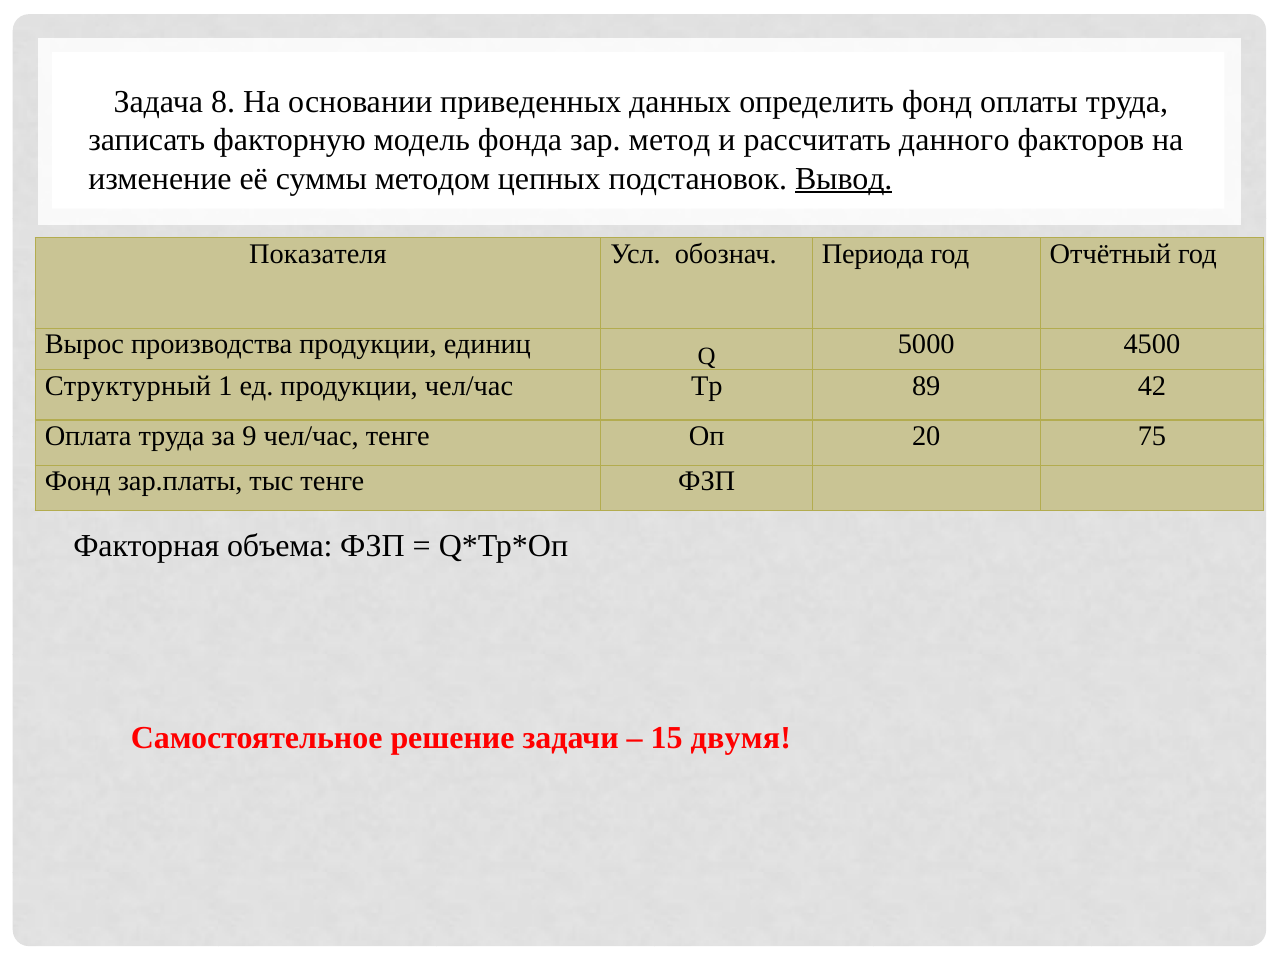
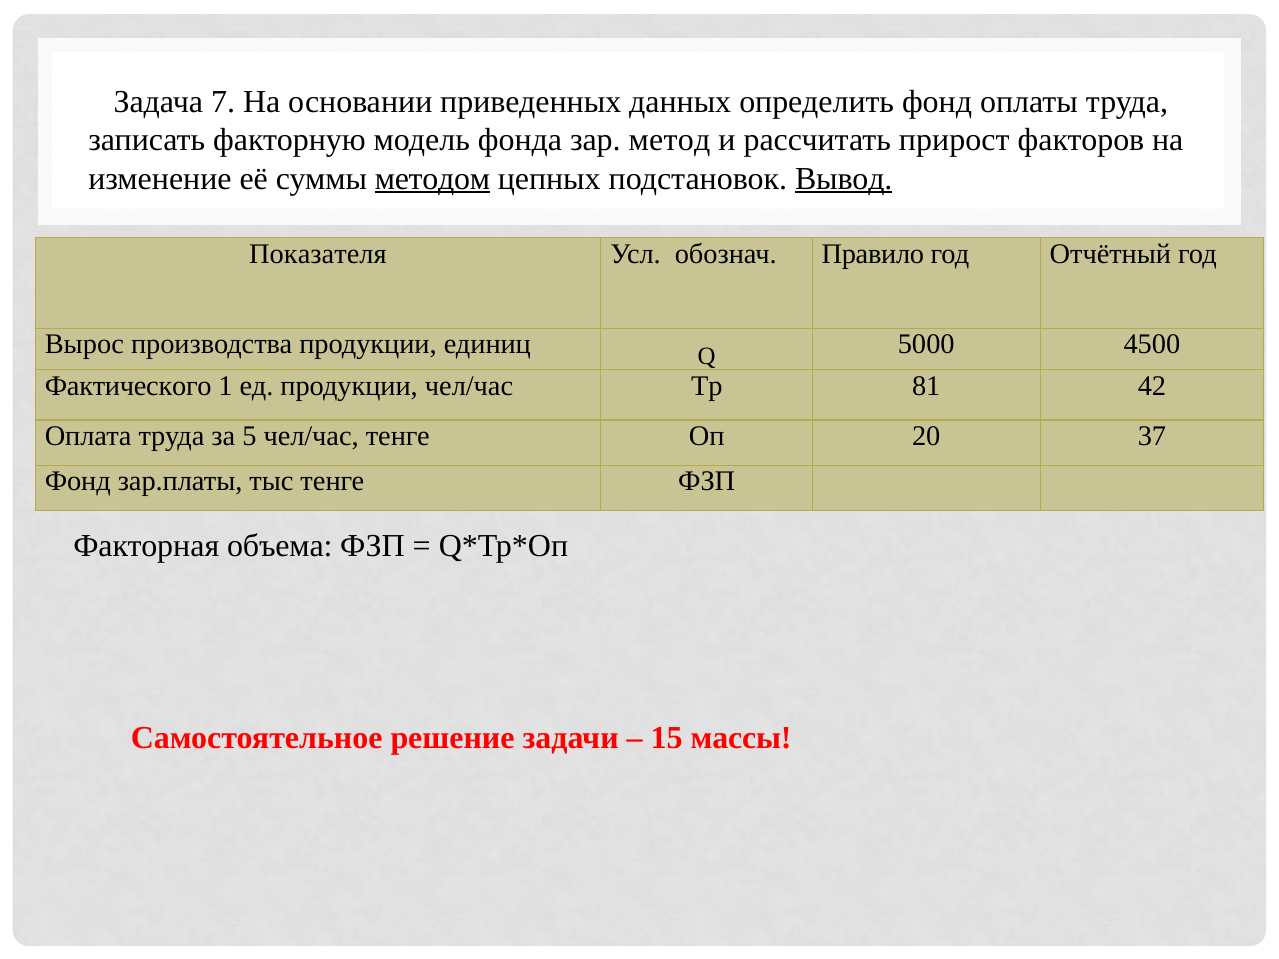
8: 8 -> 7 (223, 102)
данного: данного -> прирост (954, 140)
методом underline: none -> present (432, 179)
Периода: Периода -> Правило (873, 254)
Структурный: Структурный -> Фактического (128, 386)
89: 89 -> 81 (926, 386)
9: 9 -> 5 (249, 436)
75: 75 -> 37 (1152, 436)
двумя: двумя -> массы (741, 738)
